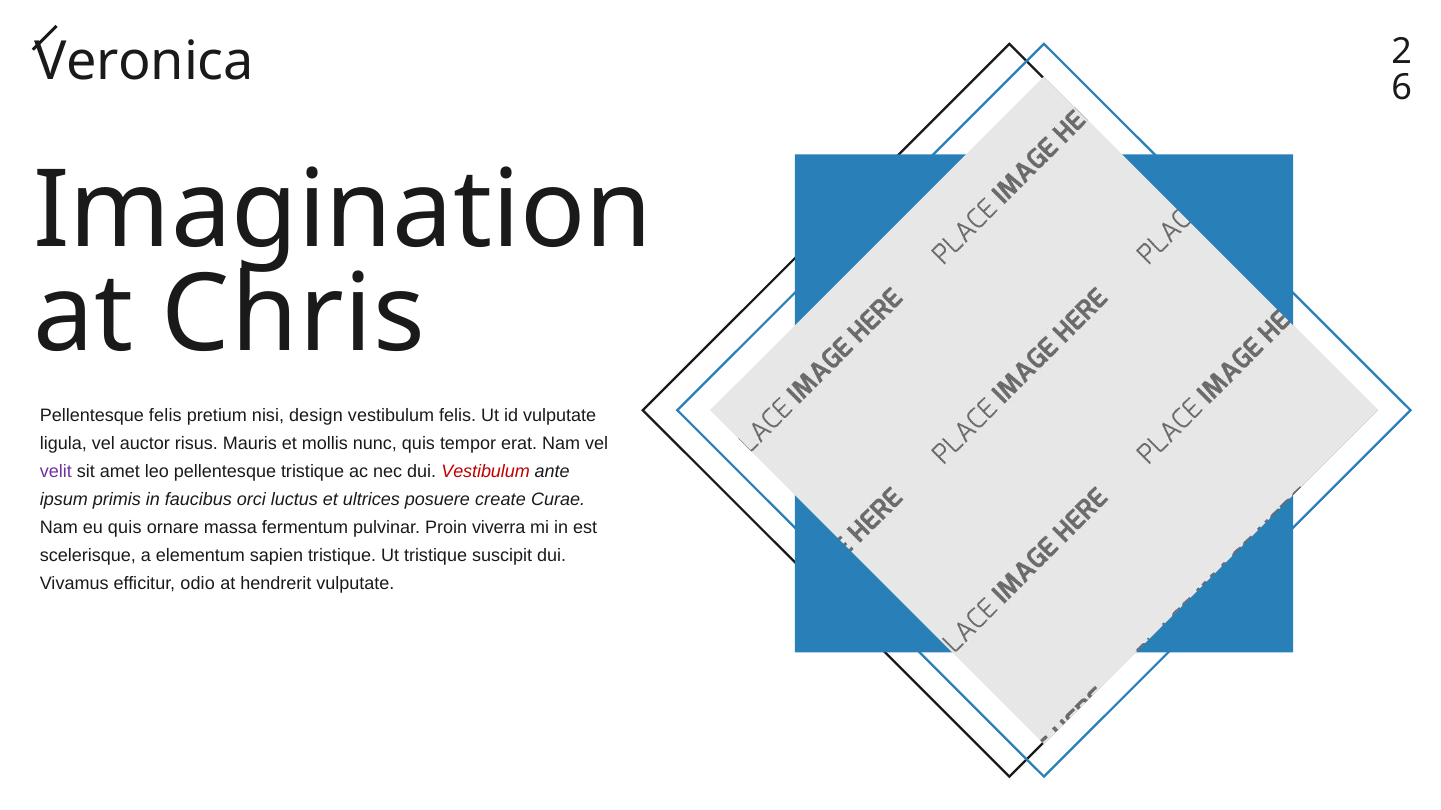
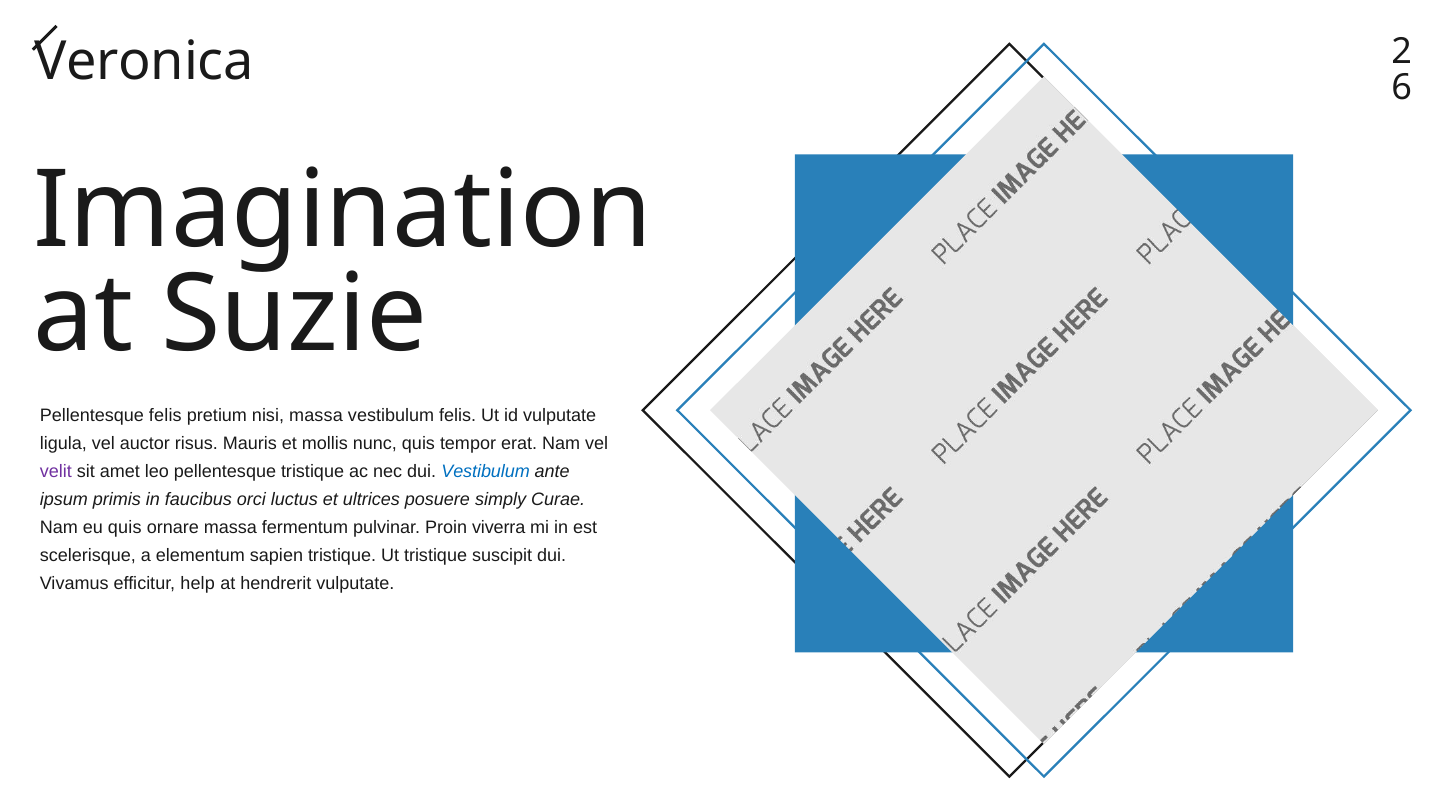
Chris: Chris -> Suzie (294, 315)
nisi design: design -> massa (316, 416)
Vestibulum colour: red -> blue (486, 472)
create: create -> simply (501, 500)
odio: odio -> help (198, 584)
